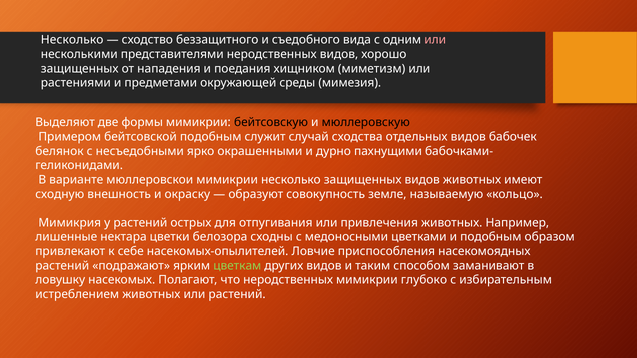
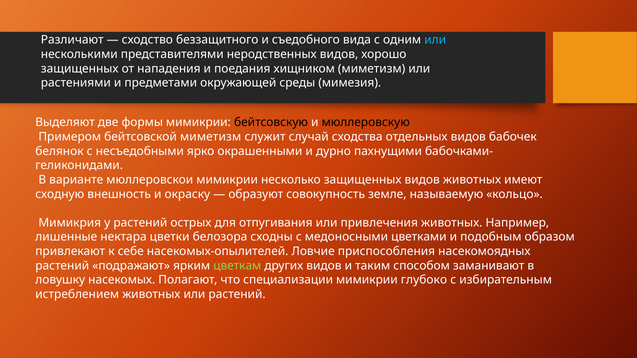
Несколько: Несколько -> Различают (72, 40)
или colour: pink -> light blue (435, 40)
бейтсовской подобным: подобным -> миметизм (211, 137)
что неродственных: неродственных -> специализации (288, 280)
